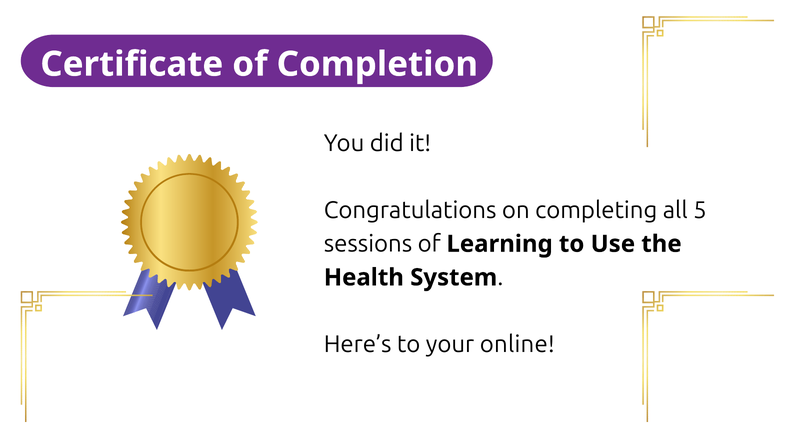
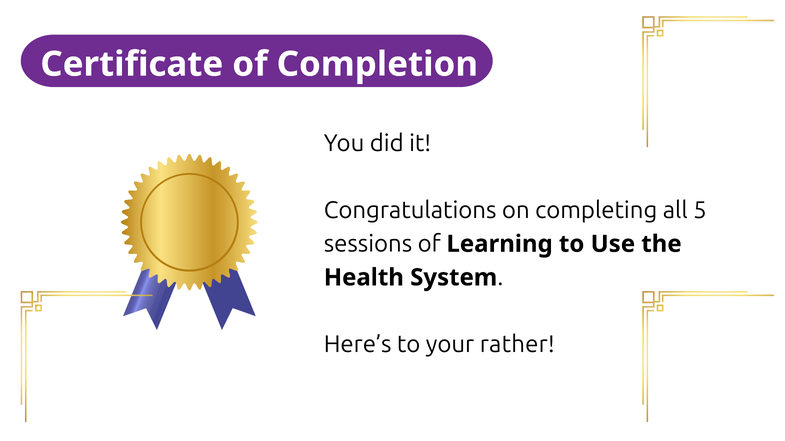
online: online -> rather (517, 345)
